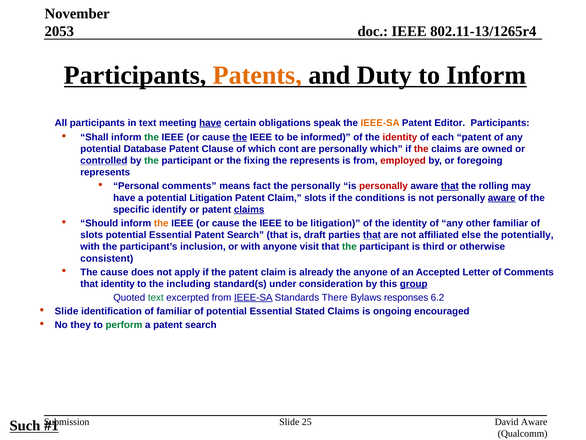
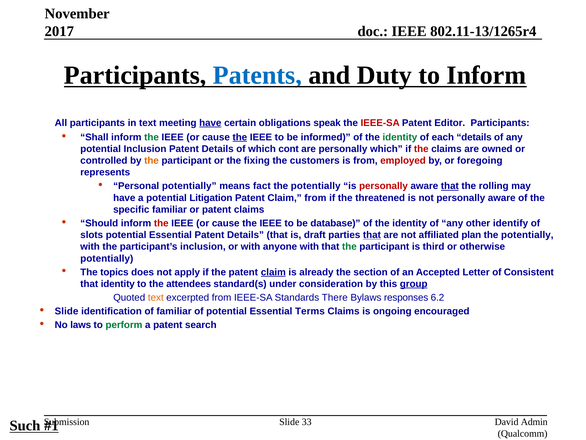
2053: 2053 -> 2017 (59, 31)
Patents colour: orange -> blue (257, 75)
IEEE-SA colour: orange -> red (380, 123)
identity colour: red -> green (400, 137)
each patent: patent -> details (474, 137)
potential Database: Database -> Inclusion (145, 149)
Clause: Clause -> Details (218, 149)
controlled underline: present -> none (104, 160)
the colour: green -> orange (152, 160)
the represents: represents -> customers (315, 160)
Personal comments: comments -> potentially (189, 186)
personally: personally -> potentially (316, 186)
Claim slots: slots -> from (315, 198)
conditions: conditions -> threatened (380, 198)
aware underline: present -> none (502, 198)
specific identify: identify -> familiar (169, 209)
claims underline: present -> none (249, 209)
the colour: orange -> red (161, 223)
be litigation: litigation -> database (335, 223)
other familiar: familiar -> identify (511, 223)
Essential Patent Search: Search -> Details (245, 235)
else: else -> plan (471, 235)
anyone visit: visit -> with (309, 246)
consistent: consistent -> potentially (107, 258)
The cause: cause -> topics (114, 272)
claim underline: none -> present (273, 272)
the anyone: anyone -> section (371, 272)
of Comments: Comments -> Consistent (529, 272)
including: including -> attendees (189, 284)
text colour: green -> orange (156, 297)
IEEE-SA underline: present -> none (253, 297)
Stated: Stated -> Terms (310, 311)
they: they -> laws (81, 325)
25: 25 -> 33 (307, 422)
David Aware: Aware -> Admin (534, 422)
